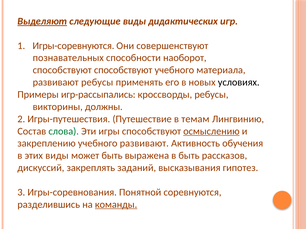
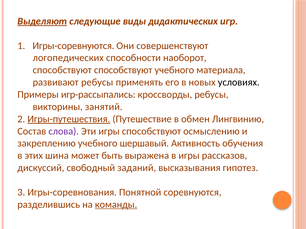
познавательных: познавательных -> логопедических (68, 58)
должны: должны -> занятий (104, 107)
Игры-путешествия underline: none -> present (69, 119)
темам: темам -> обмен (195, 119)
слова colour: green -> purple (64, 131)
осмыслению underline: present -> none (211, 131)
учебного развивают: развивают -> шершавый (144, 144)
этих виды: виды -> шина (57, 156)
в быть: быть -> игры (189, 156)
закреплять: закреплять -> свободный (91, 168)
